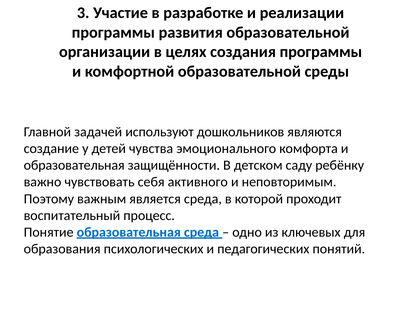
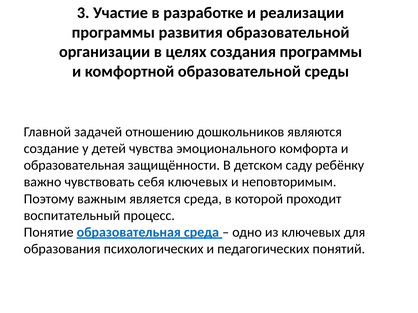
используют: используют -> отношению (160, 132)
себя активного: активного -> ключевых (198, 182)
